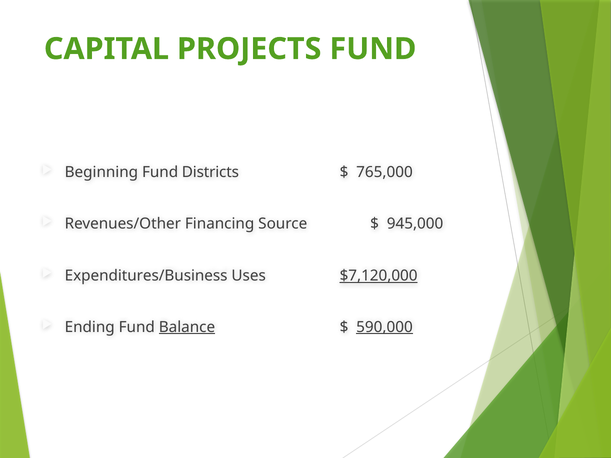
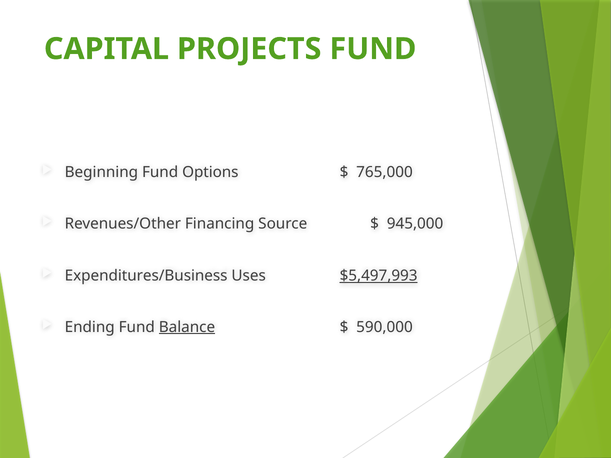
Districts: Districts -> Options (210, 172)
$7,120,000: $7,120,000 -> $5,497,993 (379, 276)
590,000 underline: present -> none (384, 327)
